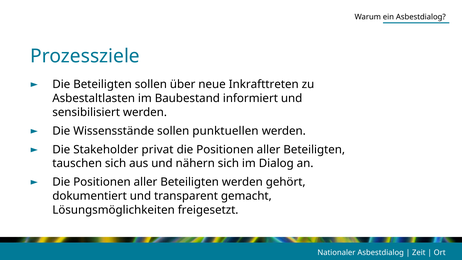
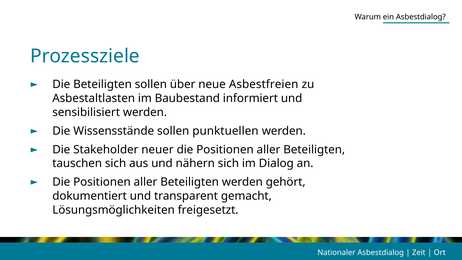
Inkrafttreten: Inkrafttreten -> Asbestfreien (264, 84)
privat: privat -> neuer (158, 150)
